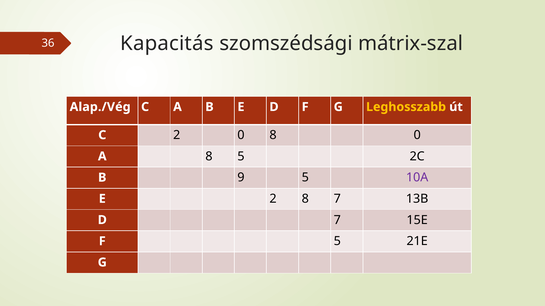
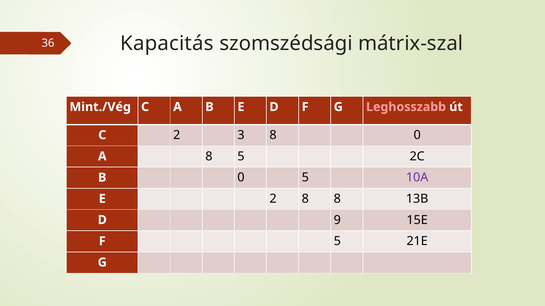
Alap./Vég: Alap./Vég -> Mint./Vég (100, 107)
Leghosszabb colour: yellow -> pink (406, 107)
2 0: 0 -> 3 (241, 135)
B 9: 9 -> 0 (241, 178)
8 7: 7 -> 8 (337, 199)
D 7: 7 -> 9 (337, 220)
